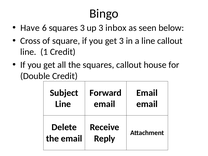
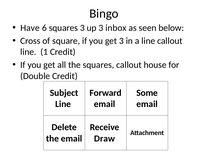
Email: Email -> Some (147, 93)
Reply: Reply -> Draw (105, 138)
